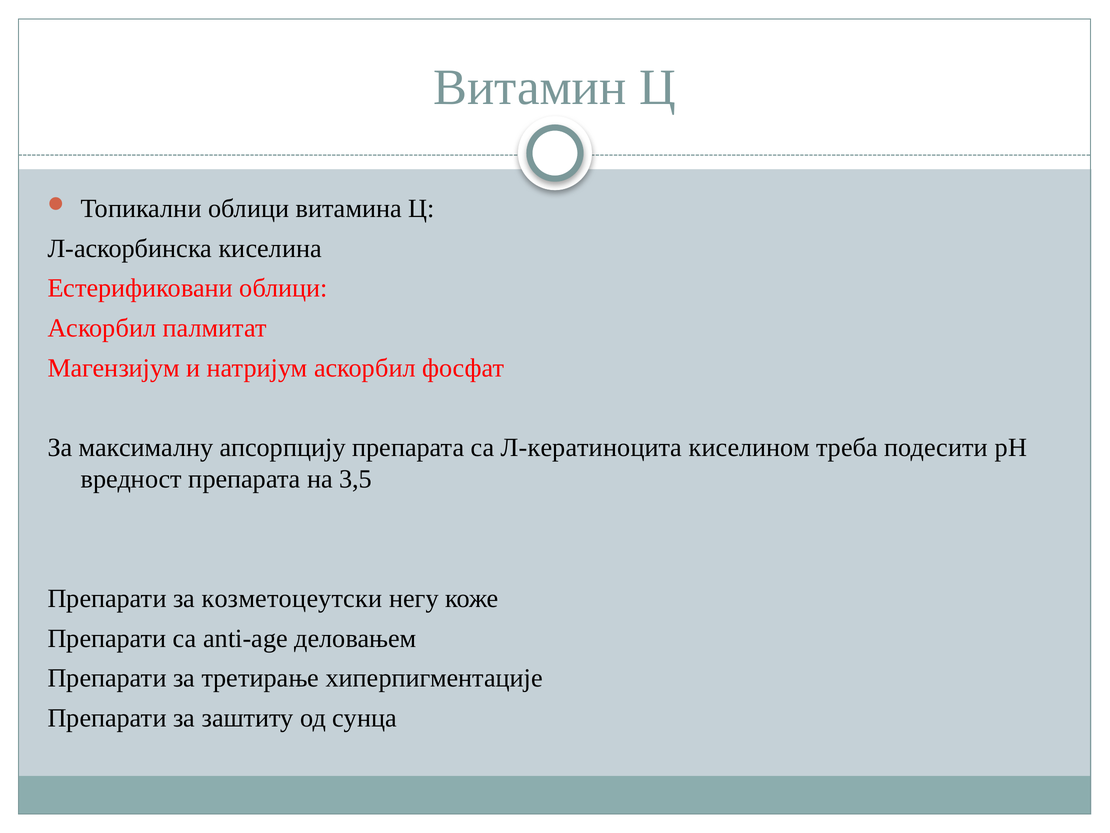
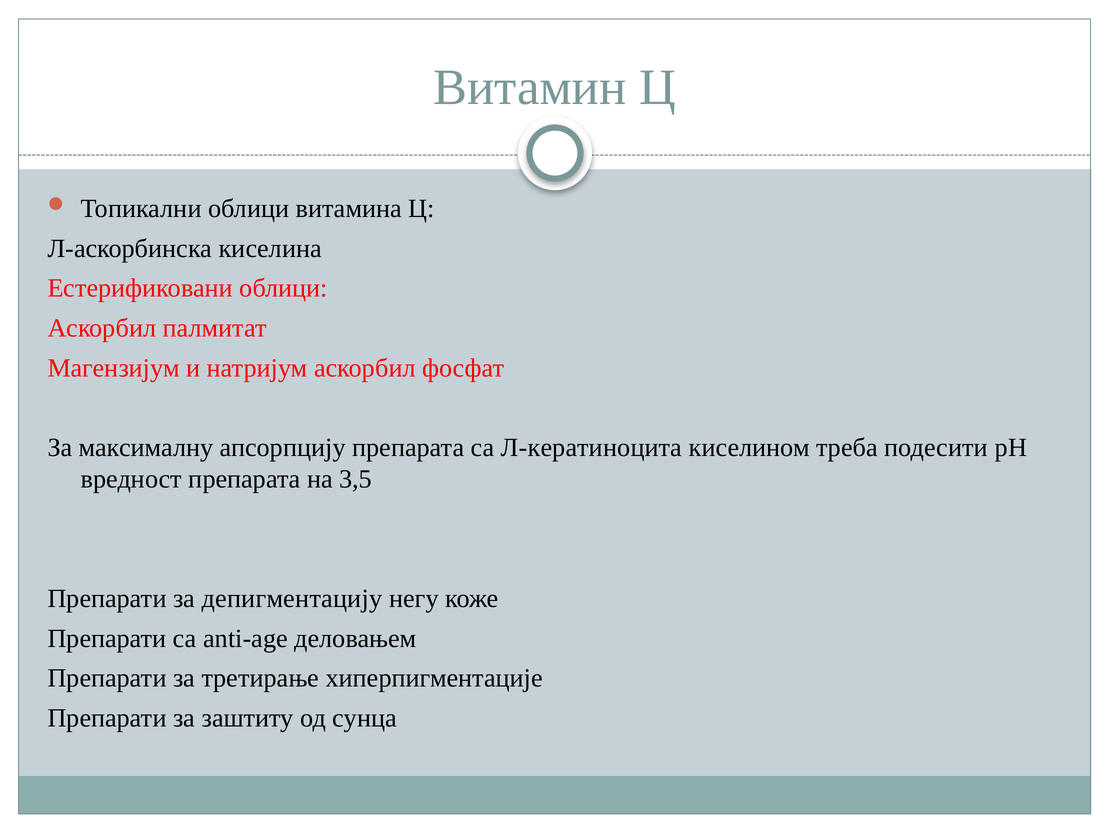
козметоцеутски: козметоцеутски -> депигментацију (292, 598)
